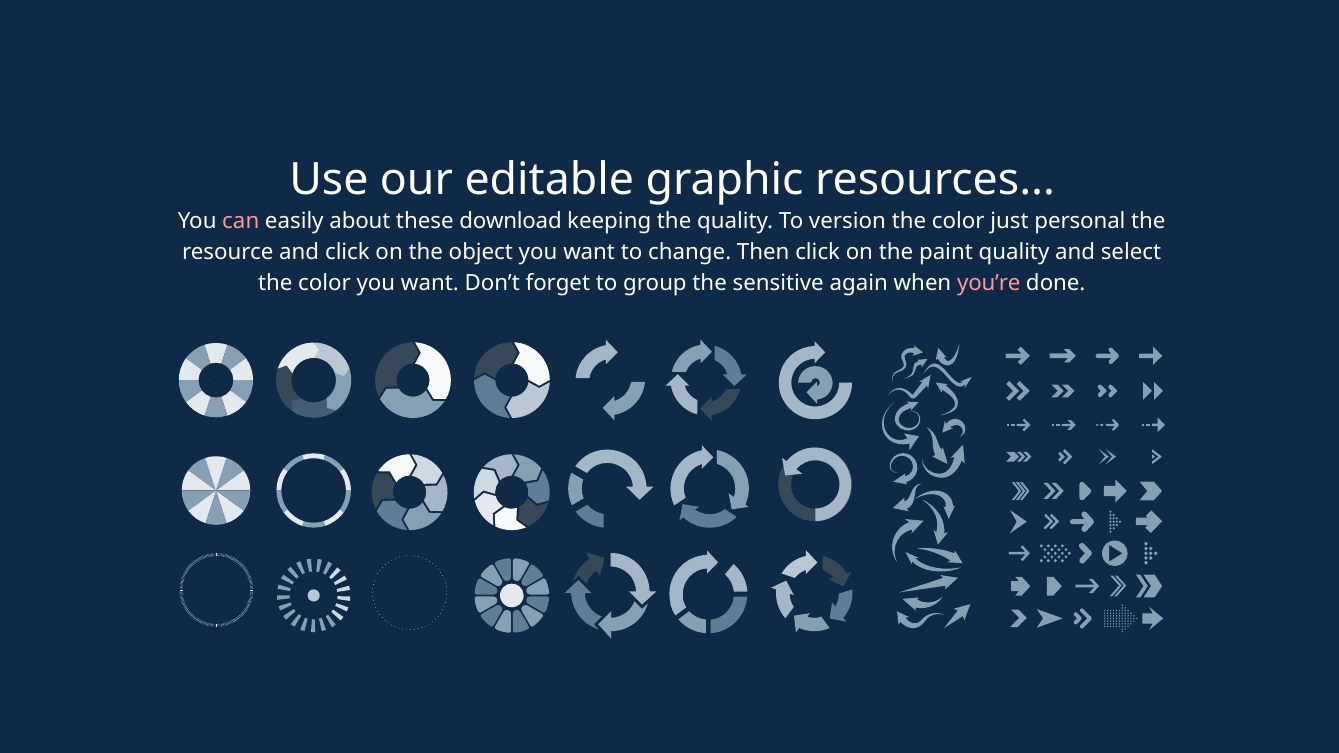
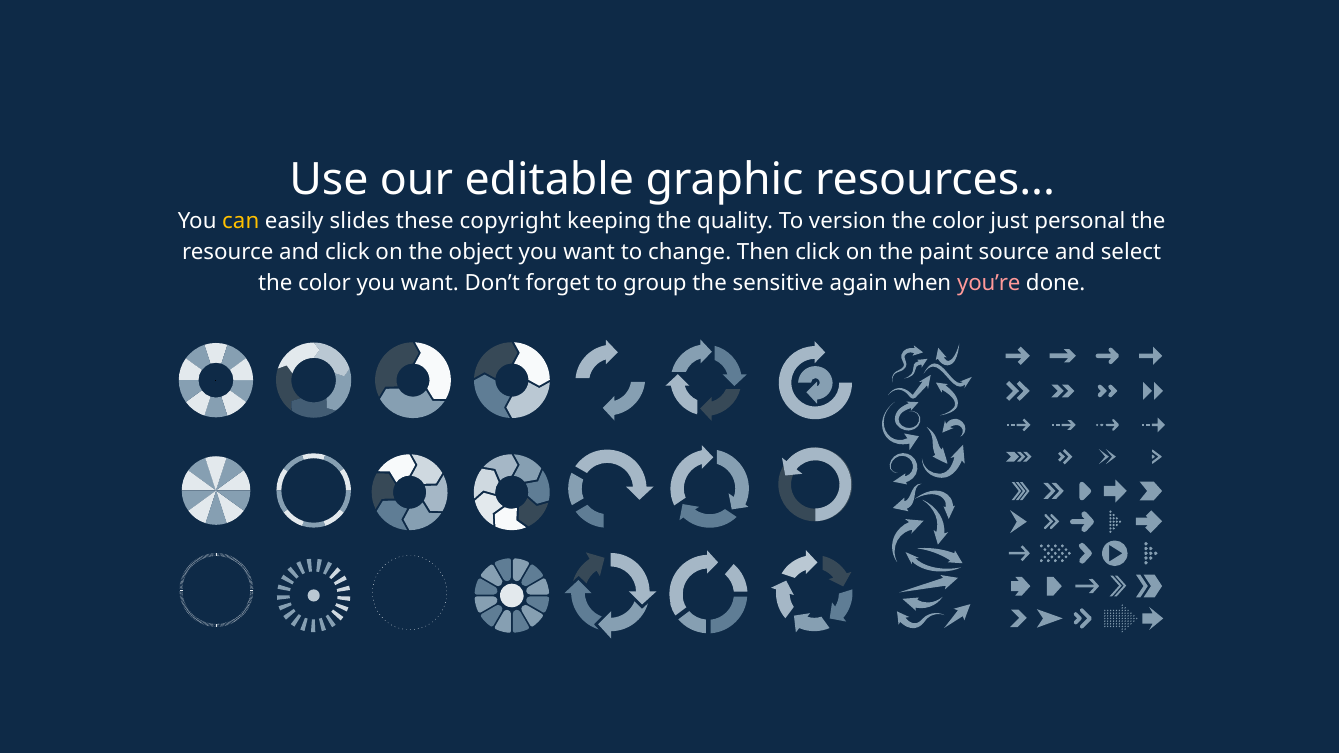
can colour: pink -> yellow (241, 222)
about: about -> slides (360, 222)
download: download -> copyright (510, 222)
paint quality: quality -> source (1014, 252)
